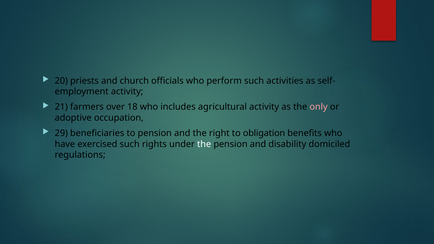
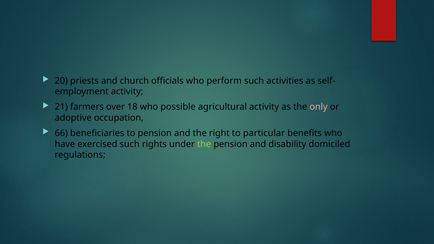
includes: includes -> possible (178, 107)
29: 29 -> 66 (61, 133)
obligation: obligation -> particular (264, 133)
the colour: white -> light green (204, 144)
